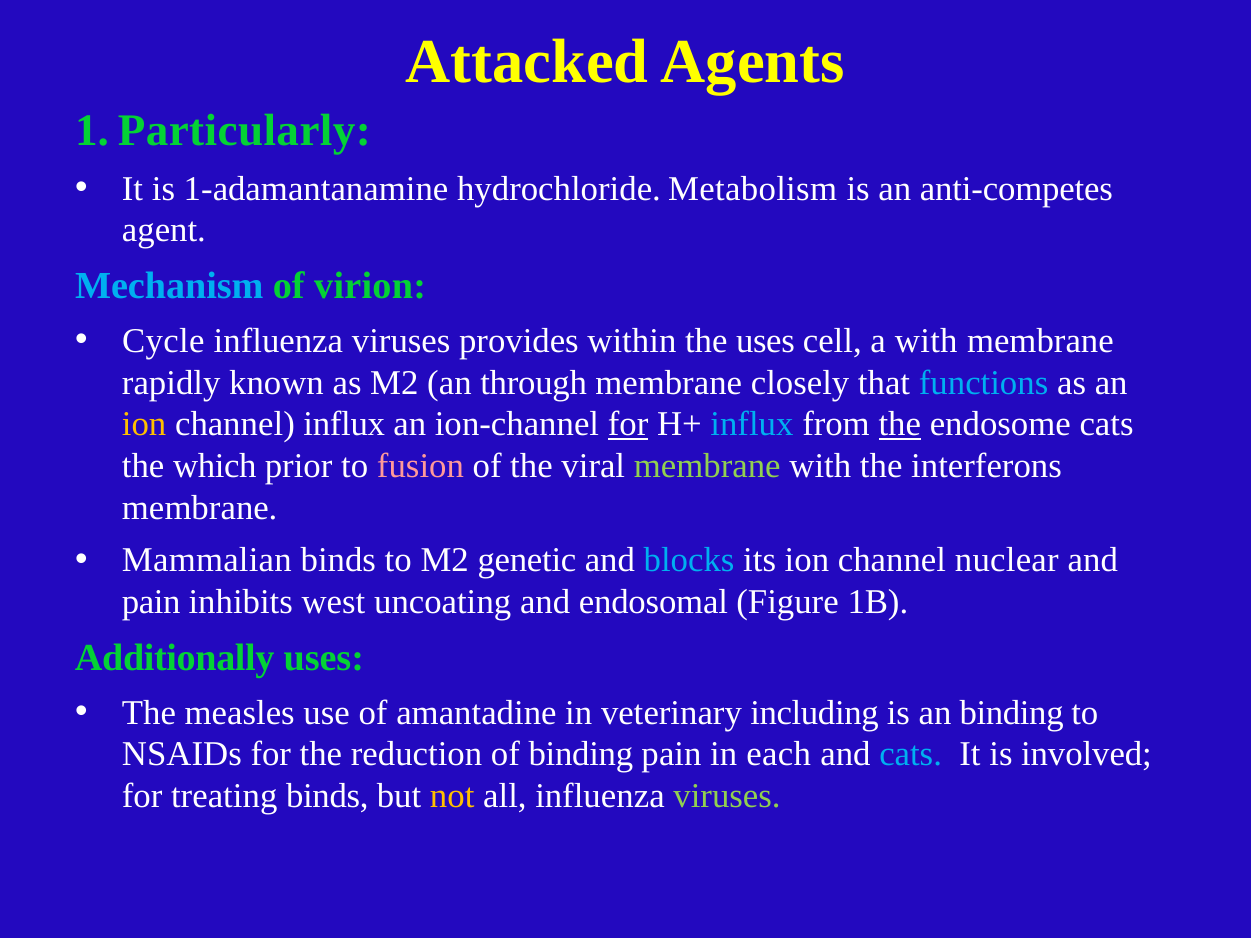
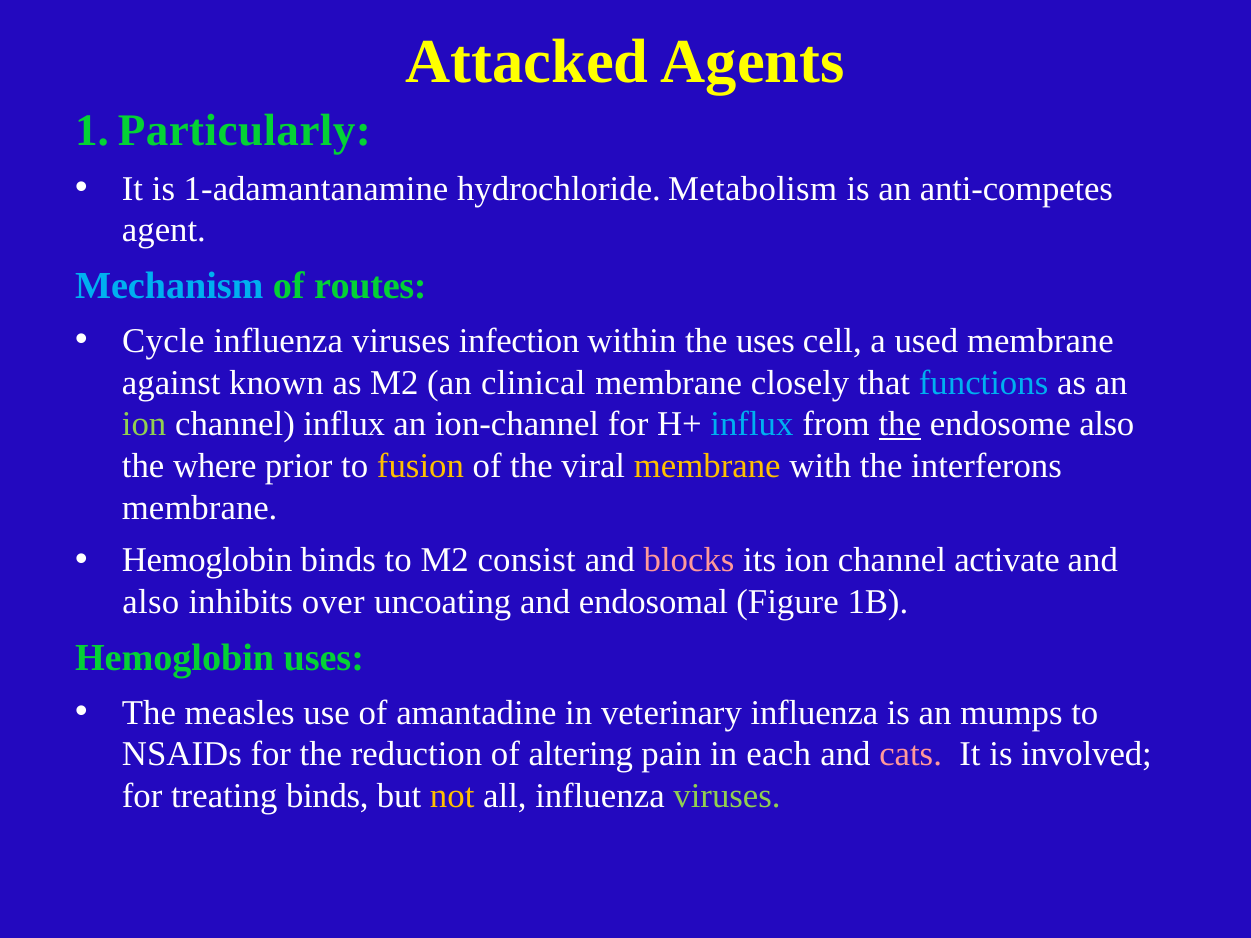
virion: virion -> routes (370, 286)
provides: provides -> infection (519, 341)
a with: with -> used (926, 341)
rapidly: rapidly -> against (171, 383)
through: through -> clinical (533, 383)
ion colour: yellow -> light green (144, 424)
for underline: present -> none (628, 424)
endosome cats: cats -> also (1107, 424)
which: which -> where (215, 466)
fusion colour: pink -> yellow (420, 466)
membrane colour: light green -> yellow (707, 466)
Mammalian: Mammalian -> Hemoglobin (207, 561)
genetic: genetic -> consist (527, 561)
blocks colour: light blue -> pink (689, 561)
nuclear: nuclear -> activate (1007, 561)
pain: pain -> also (151, 602)
west: west -> over (333, 602)
Additionally: Additionally -> Hemoglobin (175, 658)
veterinary including: including -> influenza (814, 713)
an binding: binding -> mumps (1011, 713)
of binding: binding -> altering (581, 755)
cats colour: light blue -> pink (911, 755)
